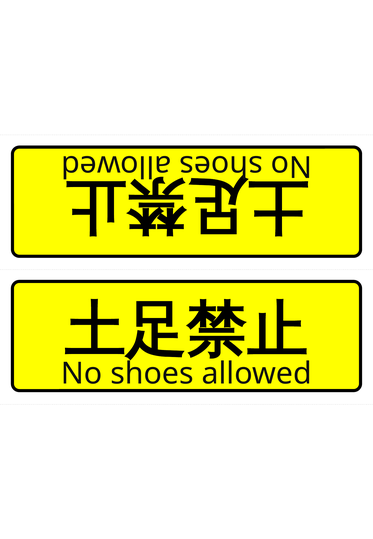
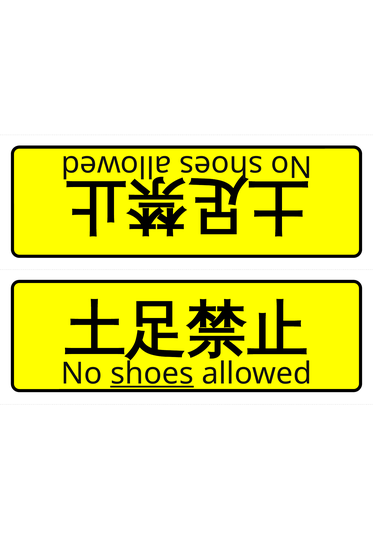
shoes underline: none -> present (152, 373)
